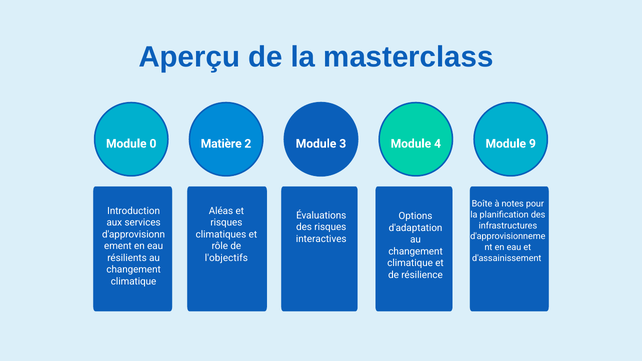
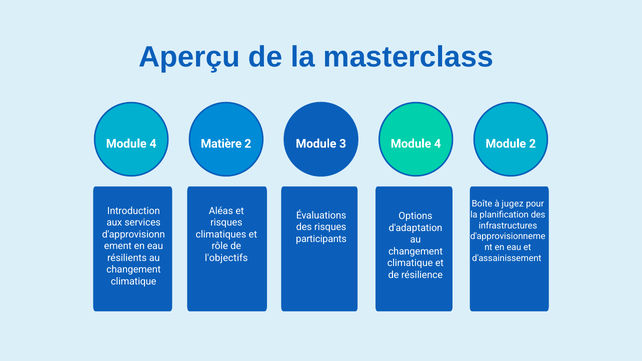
0: 0 -> 4 (153, 144)
Module 9: 9 -> 2 (532, 144)
notes: notes -> jugez (513, 204)
interactives: interactives -> participants (321, 239)
